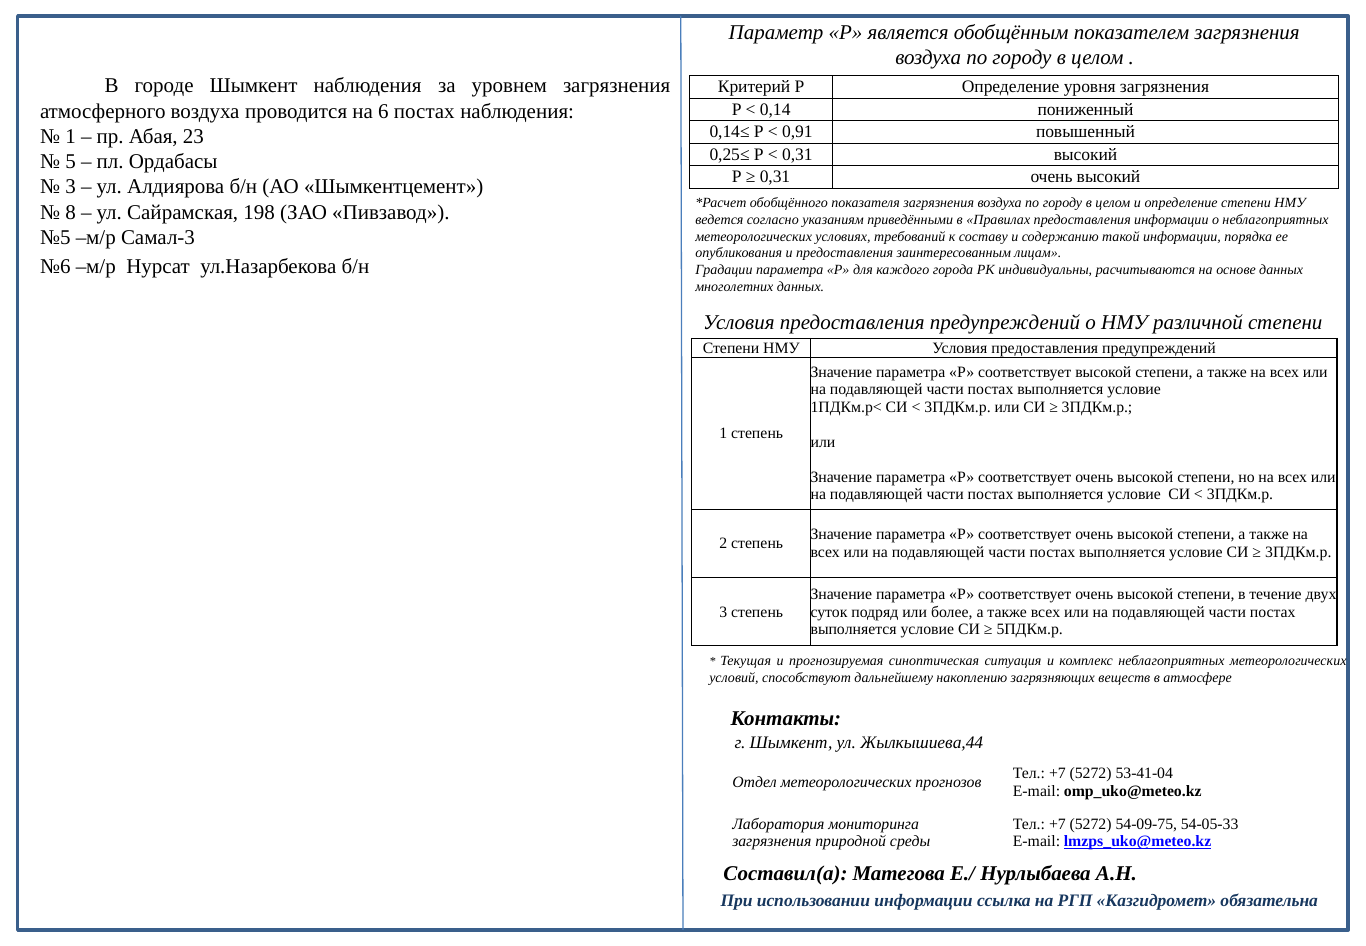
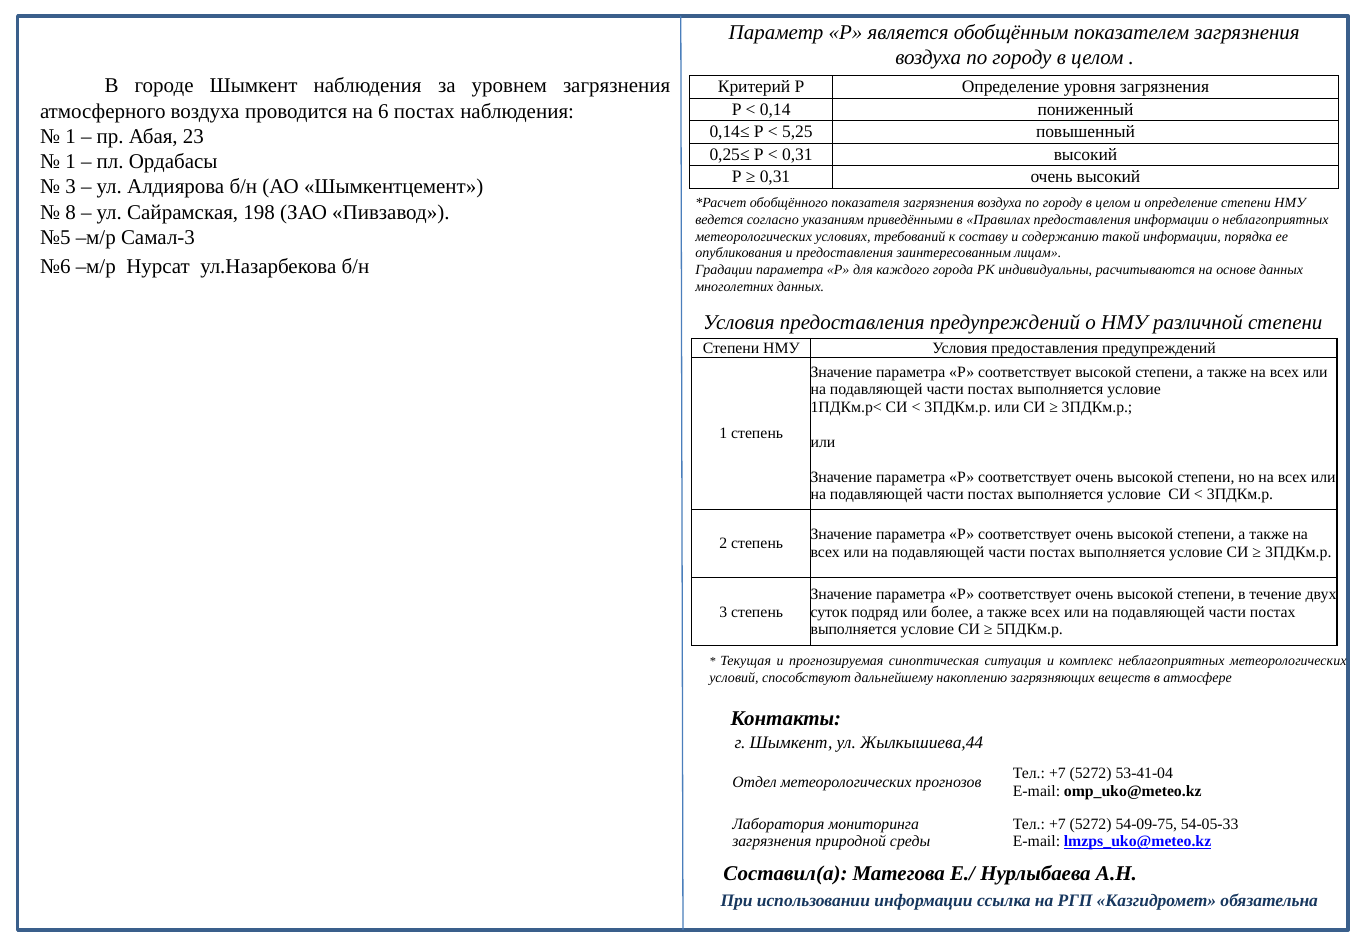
0,91: 0,91 -> 5,25 (797, 132)
5: 5 -> 1 (71, 162)
